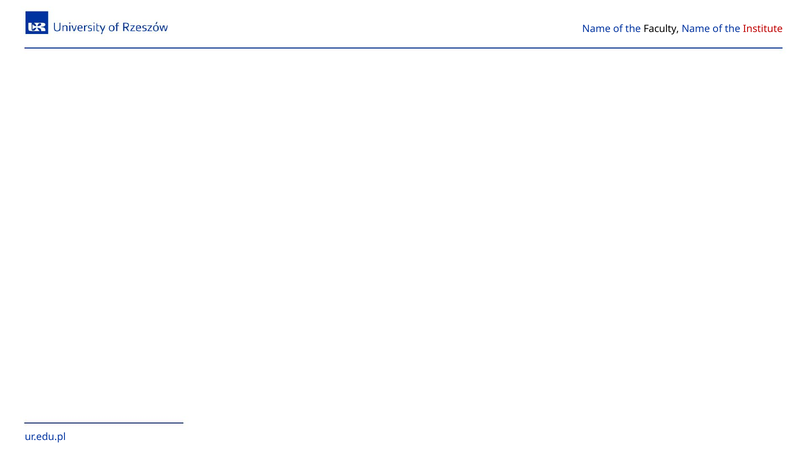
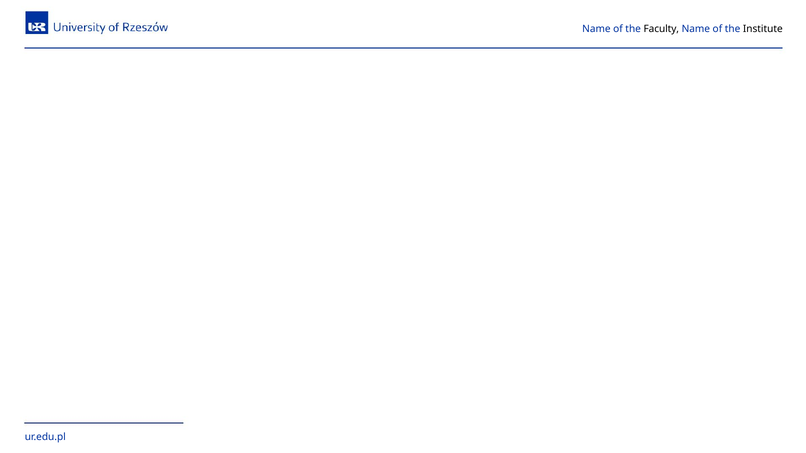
Institute colour: red -> black (763, 29)
